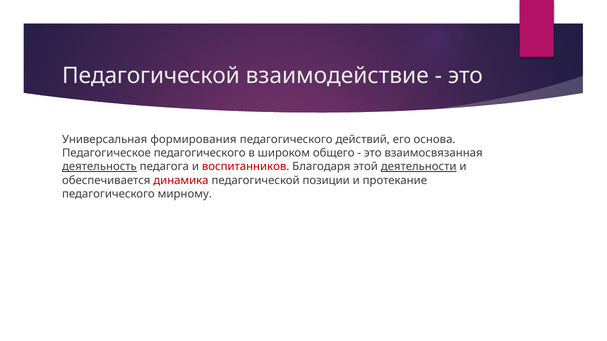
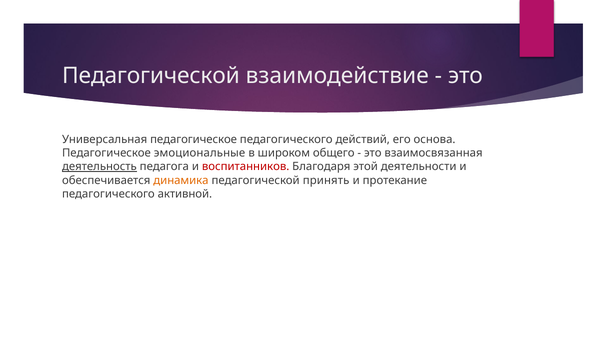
Универсальная формирования: формирования -> педагогическое (194, 140)
Педагогическое педагогического: педагогического -> эмоциональные (200, 153)
деятельности underline: present -> none (419, 167)
динамика colour: red -> orange (181, 180)
позиции: позиции -> принять (326, 180)
мирному: мирному -> активной (185, 194)
